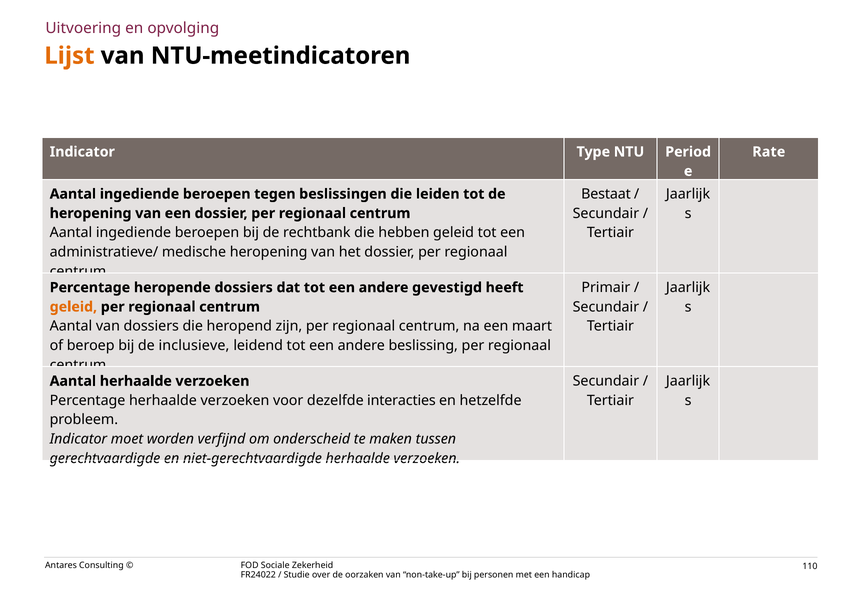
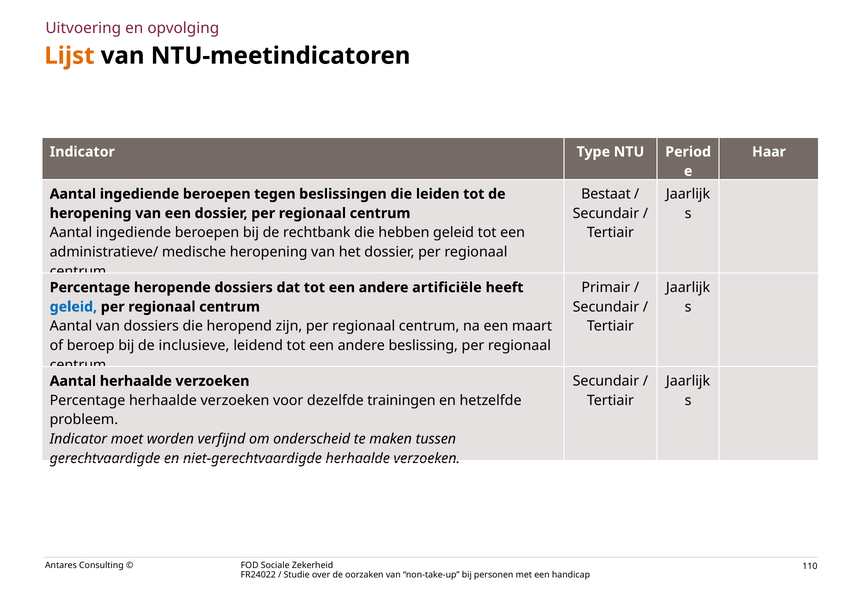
Rate: Rate -> Haar (769, 152)
gevestigd: gevestigd -> artificiële (447, 287)
geleid colour: orange -> blue (73, 307)
interacties: interacties -> trainingen (401, 400)
